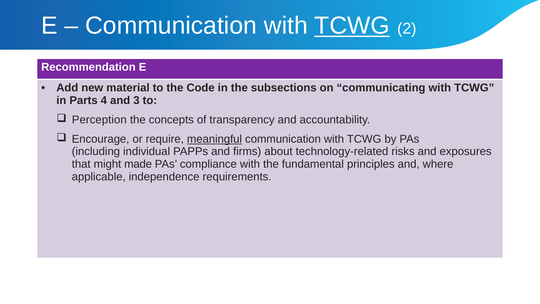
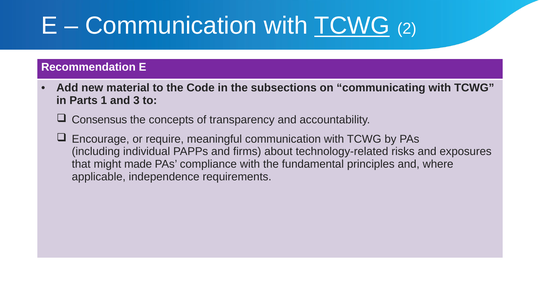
4: 4 -> 1 (104, 100)
Perception: Perception -> Consensus (99, 120)
meaningful underline: present -> none (214, 139)
